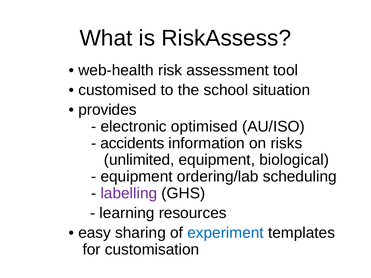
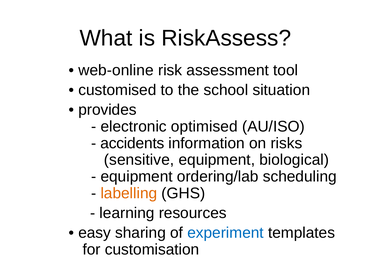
web-health: web-health -> web-online (116, 70)
unlimited: unlimited -> sensitive (139, 160)
labelling colour: purple -> orange (129, 193)
